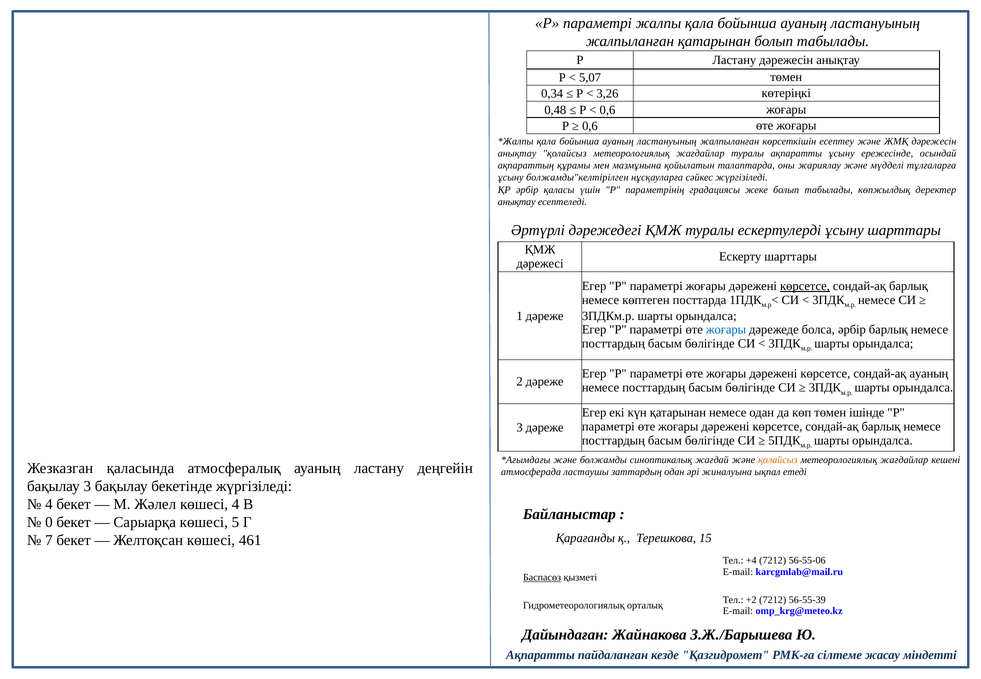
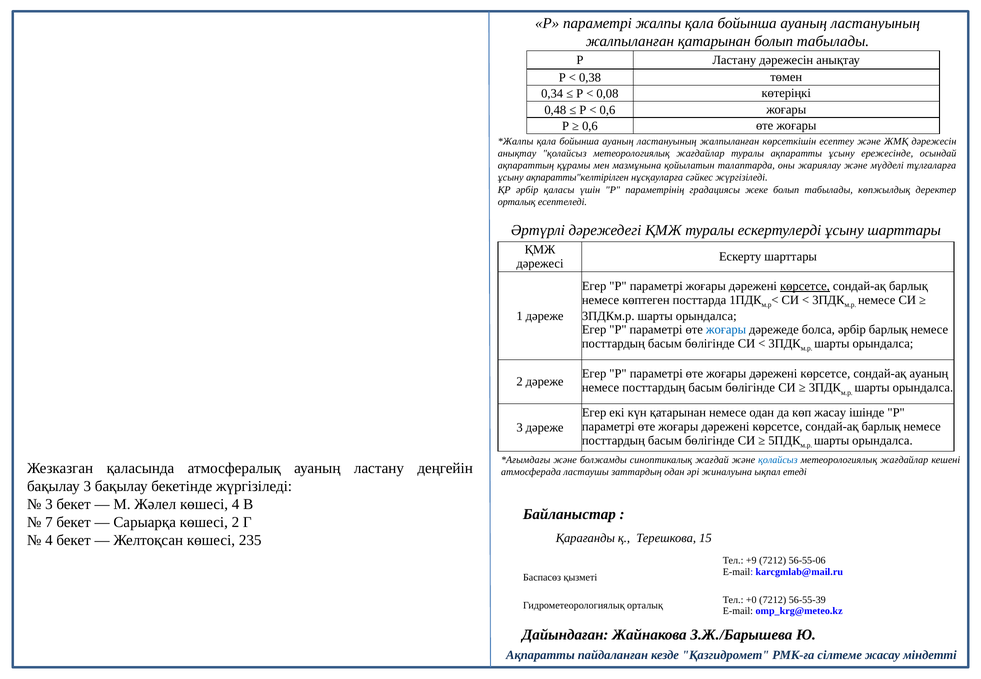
5,07: 5,07 -> 0,38 (590, 78)
3,26: 3,26 -> 0,08 (607, 94)
болжамды"келтірілген: болжамды"келтірілген -> ақпаратты"келтірілген (577, 178)
анықтау: анықтау -> орталық (517, 202)
көп төмен: төмен -> жасау (830, 413)
қолайсыз colour: orange -> blue (778, 460)
4: 4 -> 3 (49, 504)
0: 0 -> 7 (49, 523)
көшесі 5: 5 -> 2 (235, 523)
7: 7 -> 4 (49, 541)
461: 461 -> 235 (250, 541)
+4: +4 -> +9 (751, 561)
Баспасөз underline: present -> none (542, 577)
+2: +2 -> +0 (751, 600)
